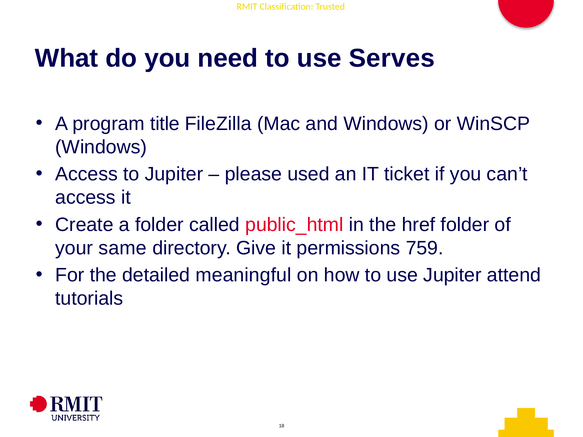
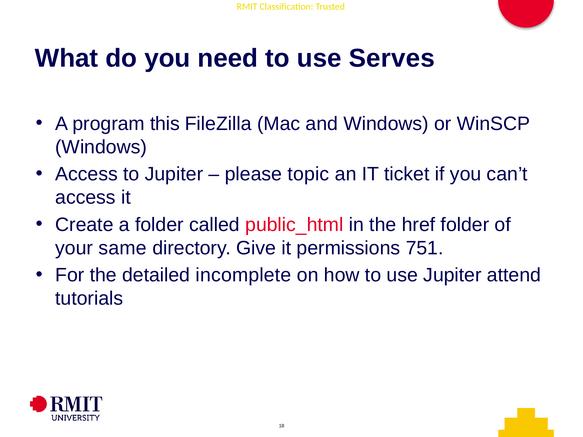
title: title -> this (165, 124)
used: used -> topic (308, 174)
759: 759 -> 751 (425, 248)
meaningful: meaningful -> incomplete (243, 275)
